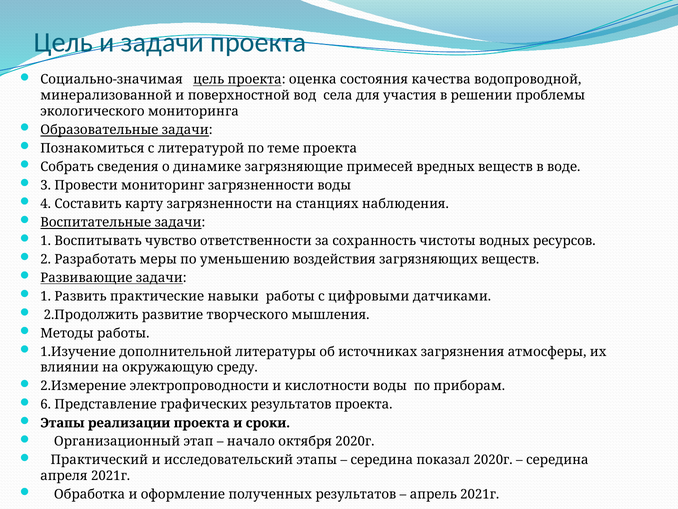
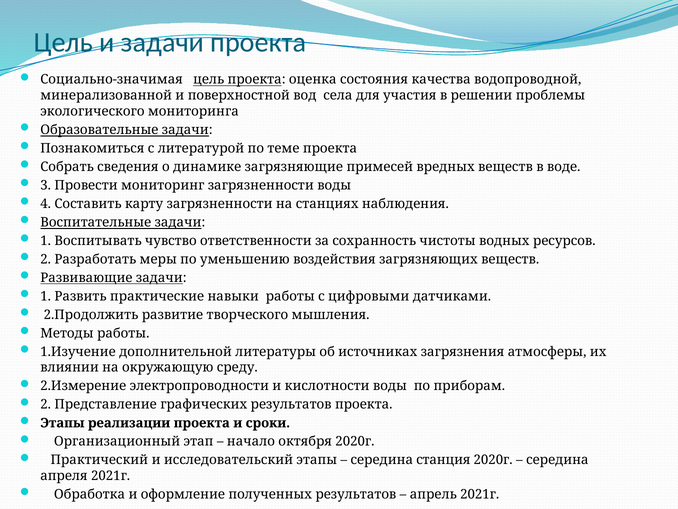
6: 6 -> 2 (46, 404)
показал: показал -> станция (443, 460)
